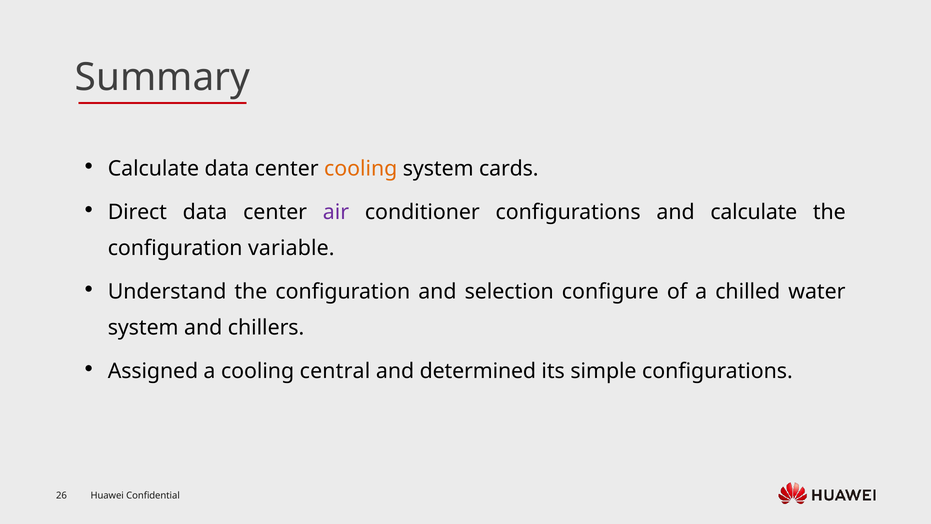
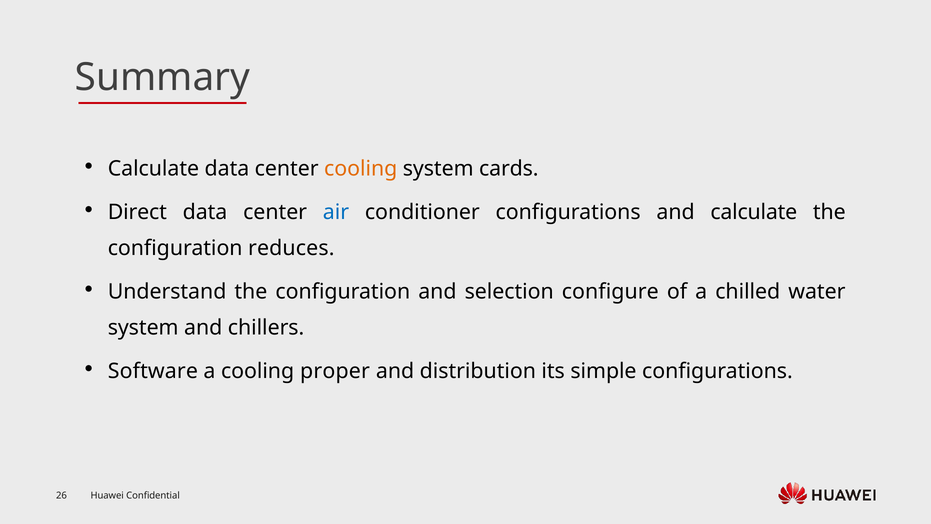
air colour: purple -> blue (336, 212)
variable: variable -> reduces (291, 248)
Assigned: Assigned -> Software (153, 371)
central: central -> proper (335, 371)
determined: determined -> distribution (478, 371)
